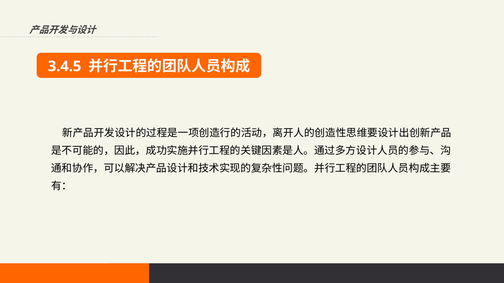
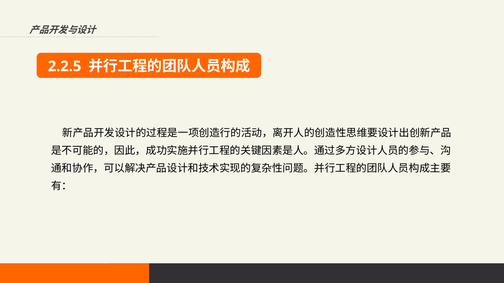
3.4.5: 3.4.5 -> 2.2.5 (65, 66)
